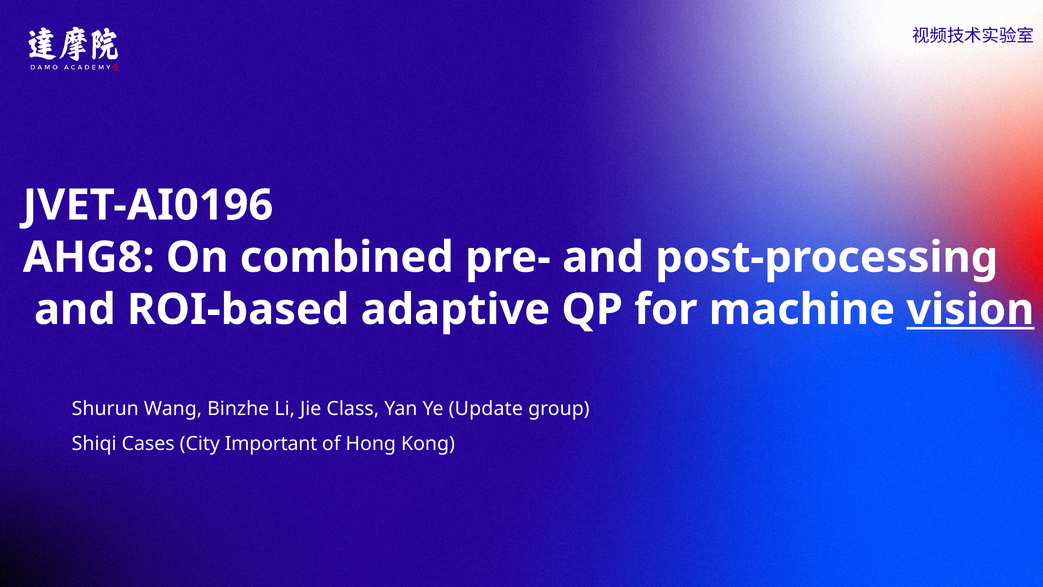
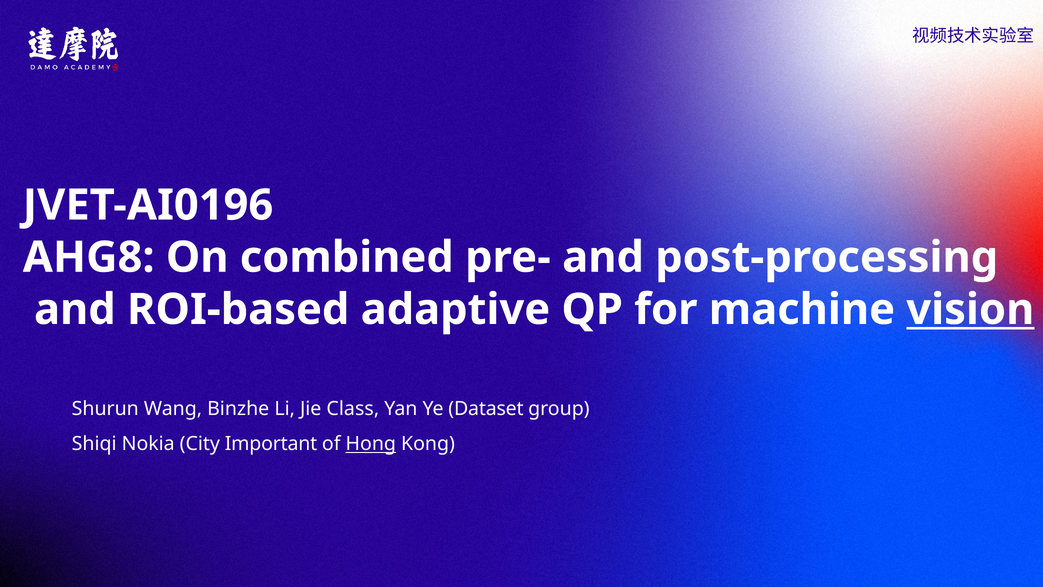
Update: Update -> Dataset (486, 409)
Cases: Cases -> Nokia (148, 444)
Hong underline: none -> present (371, 444)
